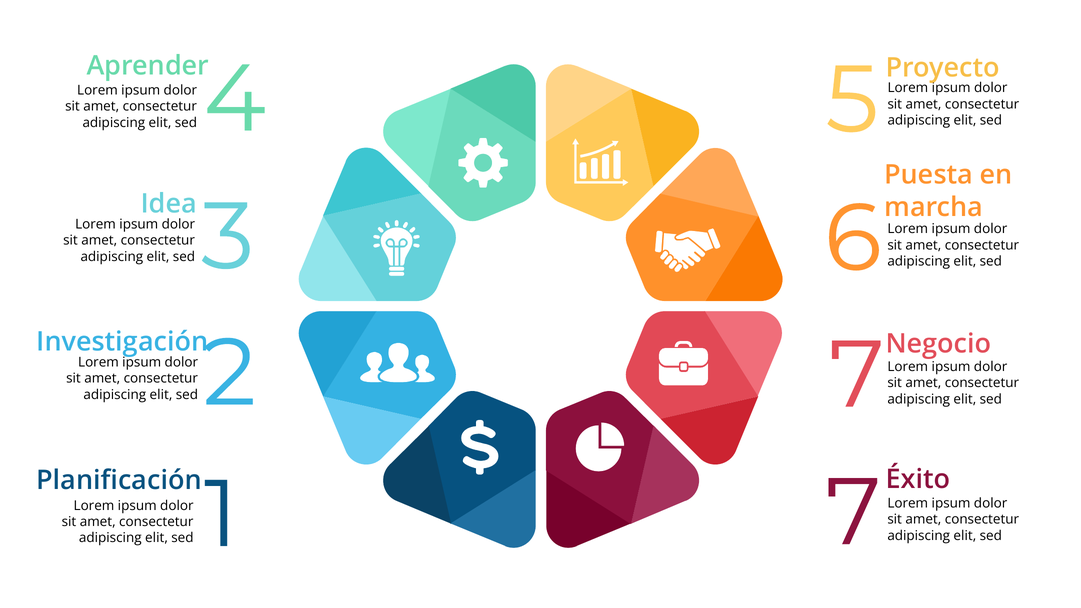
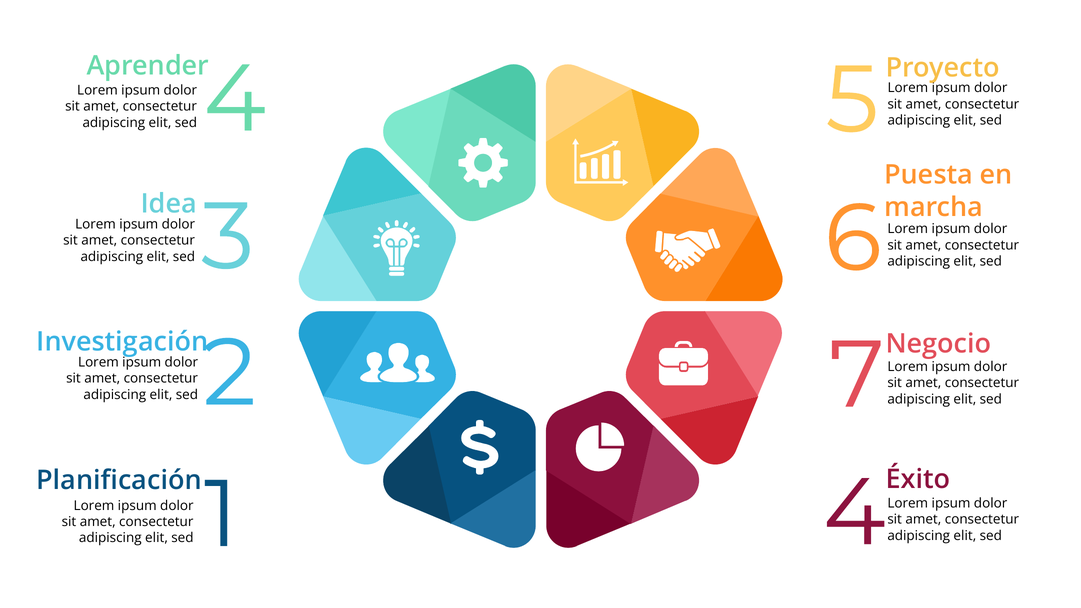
1 7: 7 -> 4 (854, 513)
